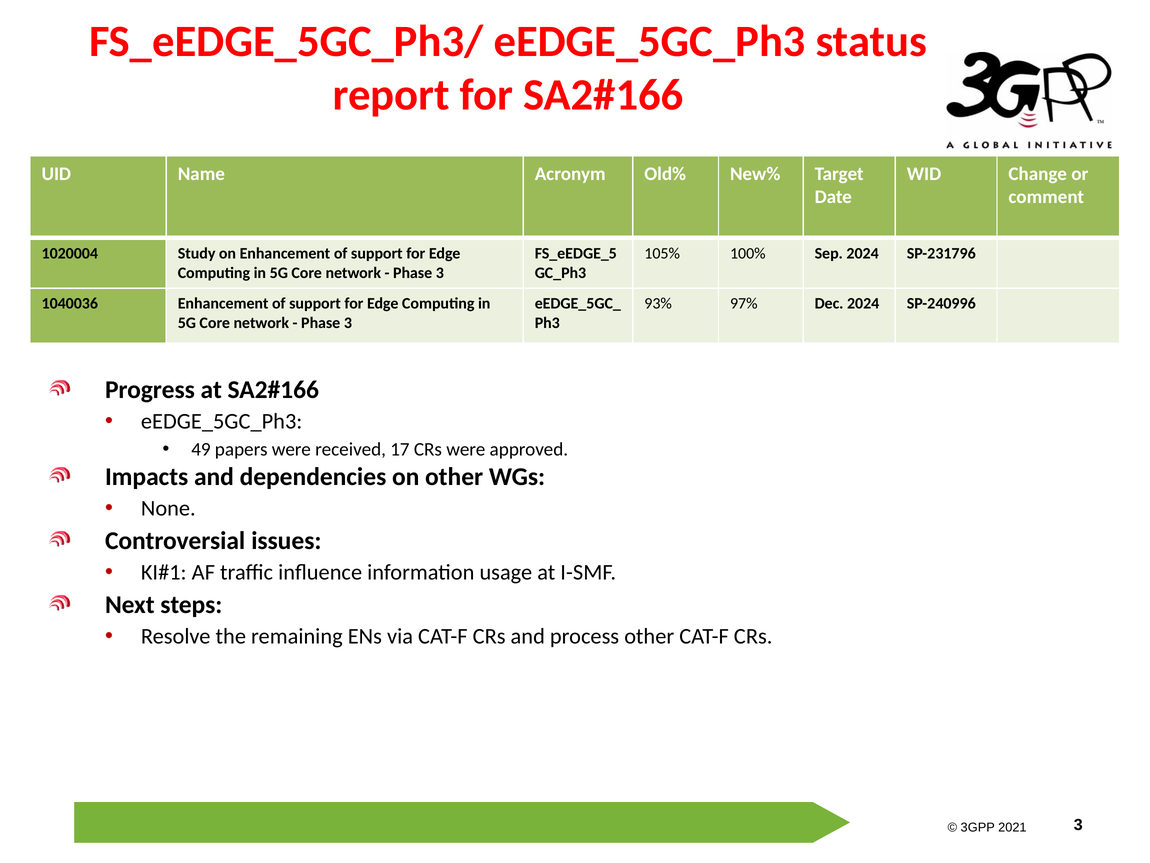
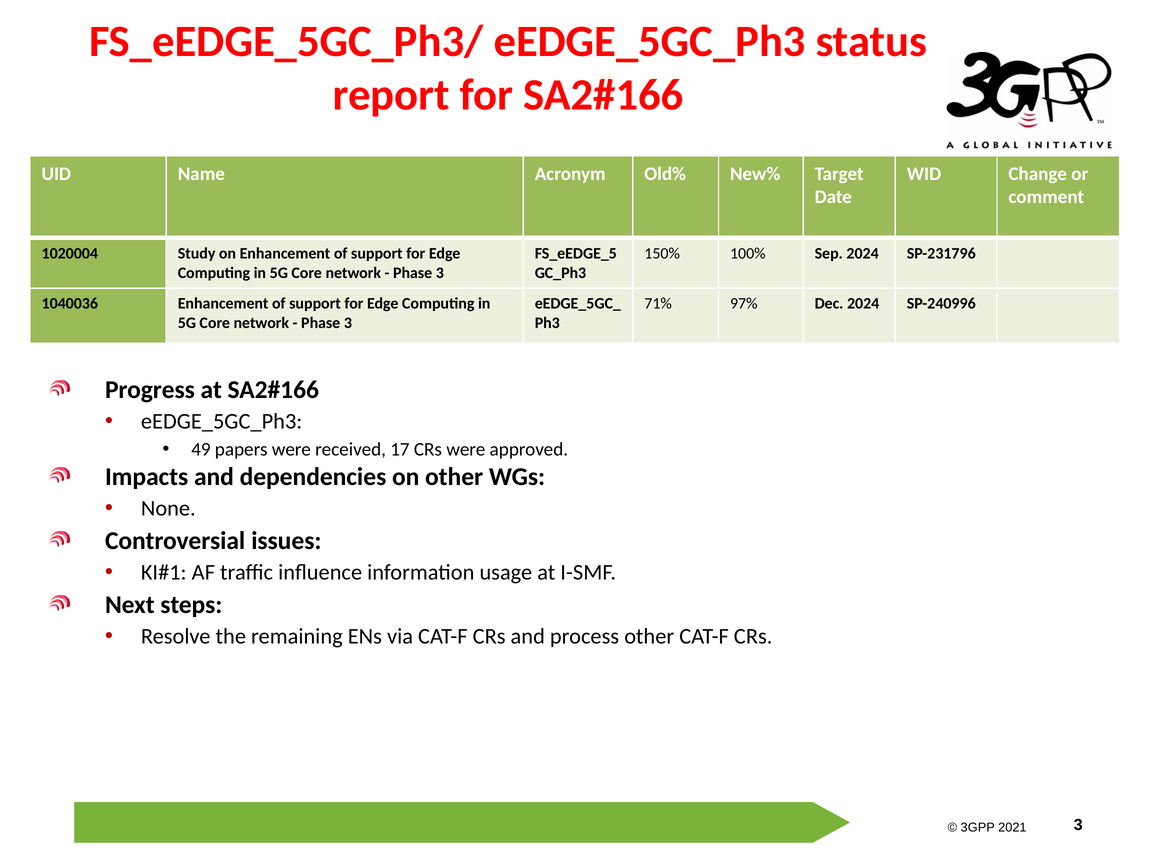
105%: 105% -> 150% (662, 253)
93%: 93% -> 71% (658, 304)
